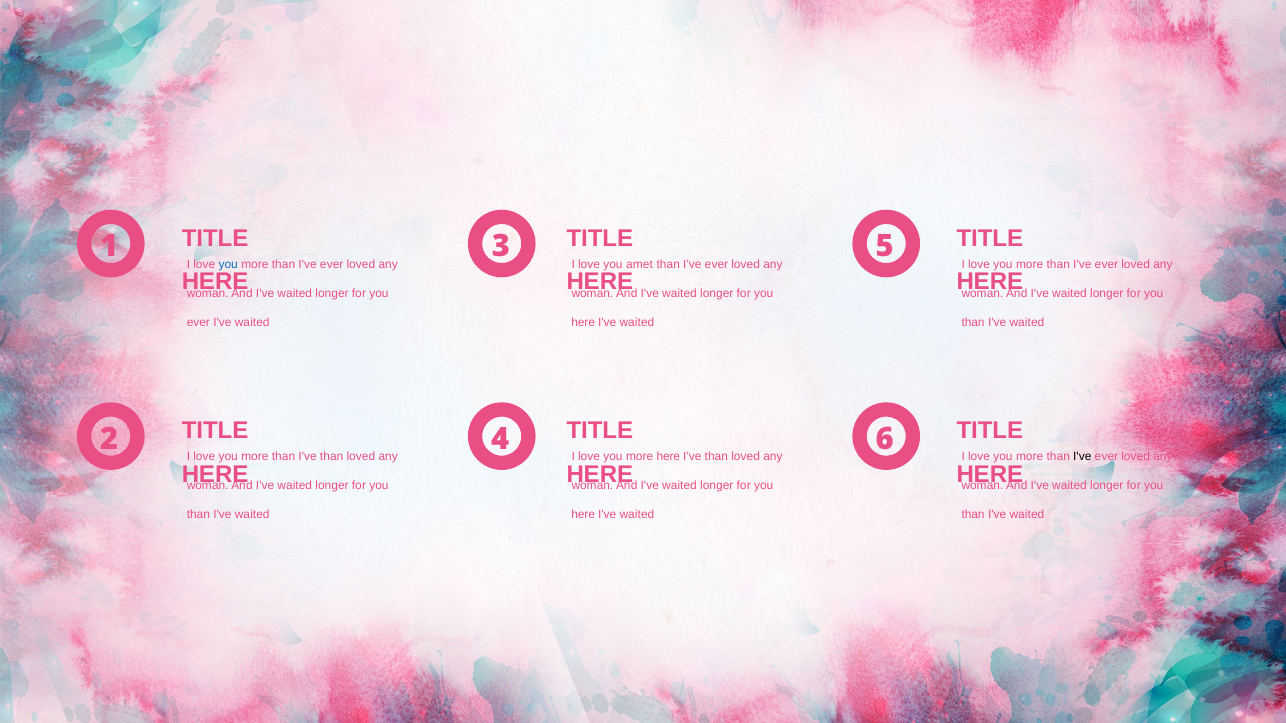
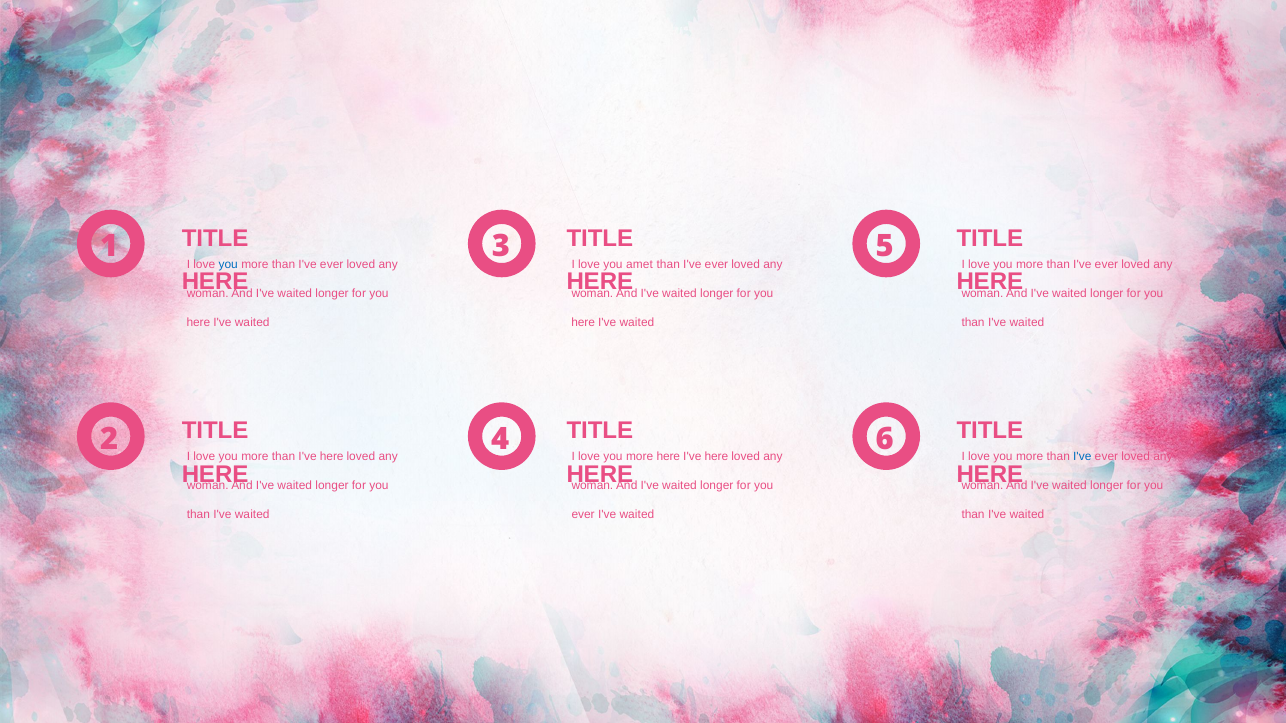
ever: ever -> here (198, 322)
than I've than: than -> here (332, 457)
than: than -> here (716, 457)
I've colour: black -> blue (1082, 457)
here: here -> ever (583, 515)
